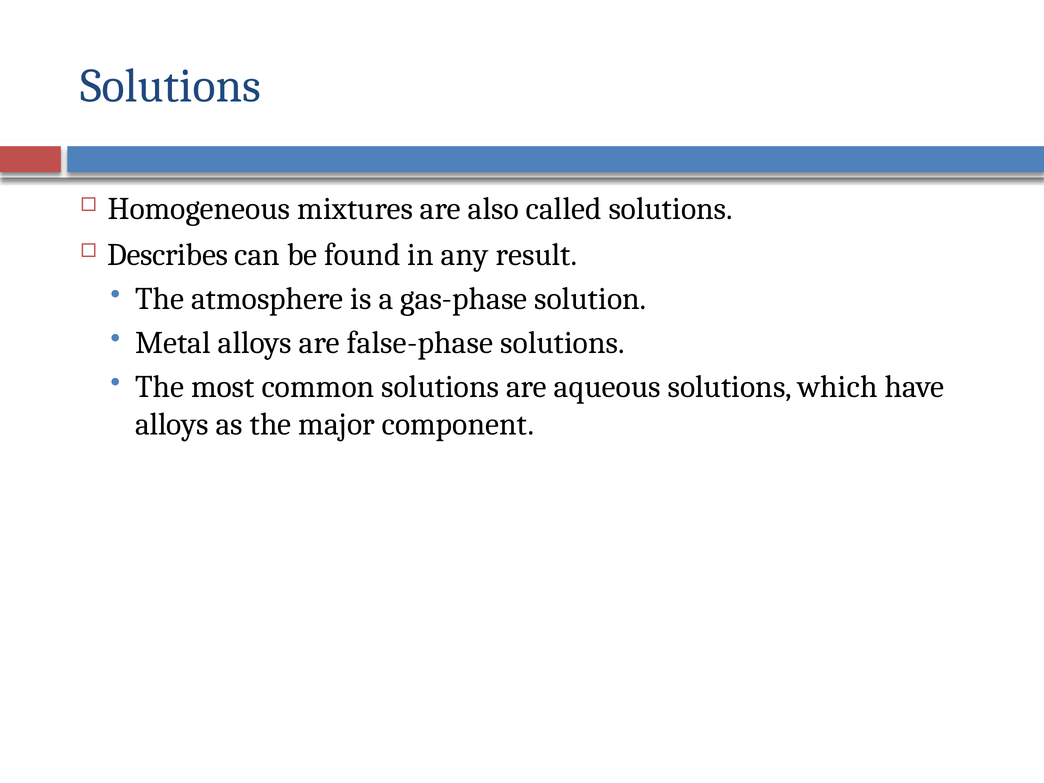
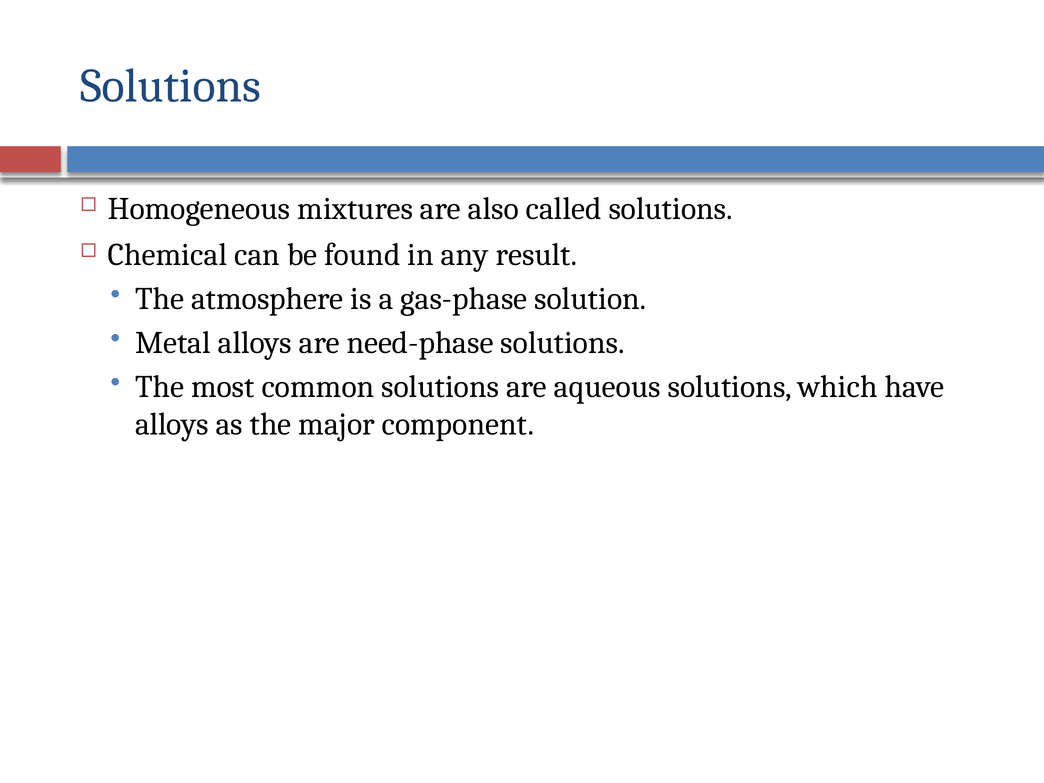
Describes: Describes -> Chemical (167, 255)
false-phase: false-phase -> need-phase (420, 343)
